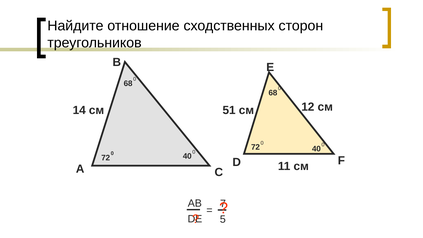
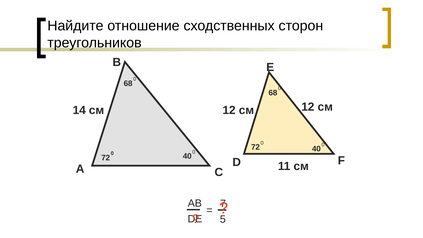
51: 51 -> 12 (229, 110)
